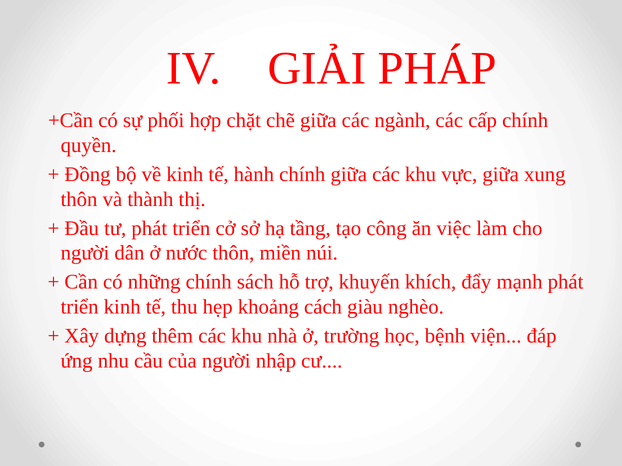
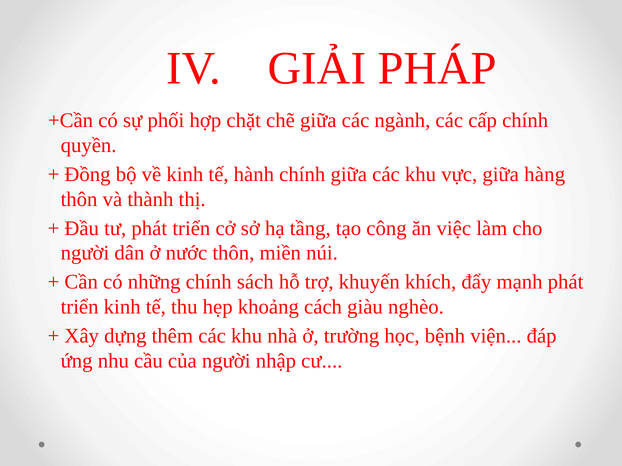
xung: xung -> hàng (545, 175)
